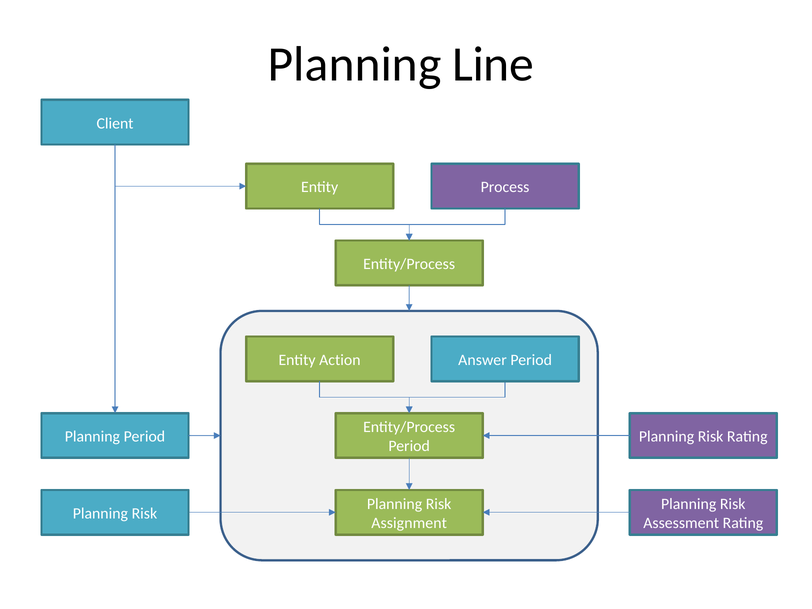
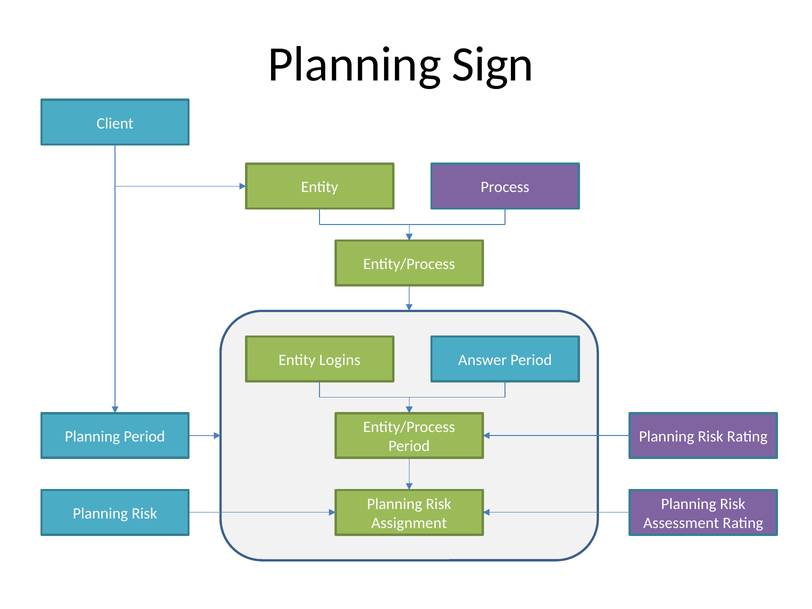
Line: Line -> Sign (493, 65)
Action: Action -> Logins (340, 360)
